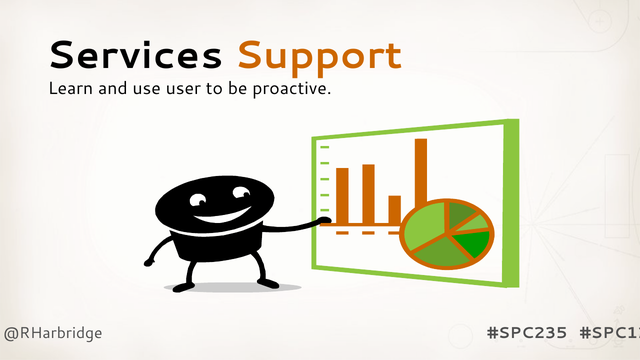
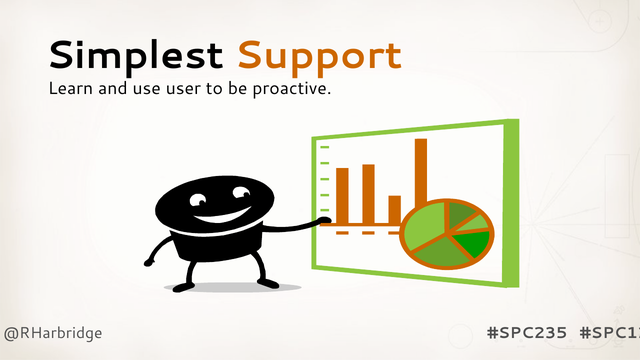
Services: Services -> Simplest (135, 55)
